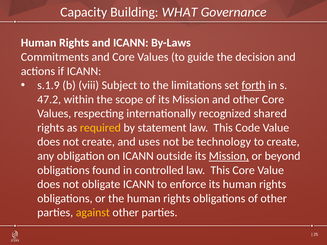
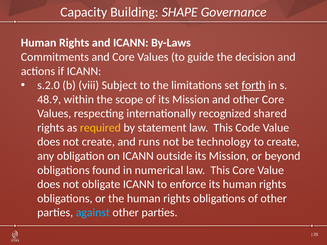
WHAT: WHAT -> SHAPE (180, 12)
s.1.9: s.1.9 -> s.2.0 (48, 85)
47.2: 47.2 -> 48.9 (49, 100)
uses: uses -> runs (149, 142)
Mission underline: present -> none (229, 156)
controlled: controlled -> numerical (159, 170)
against colour: yellow -> light blue (93, 213)
